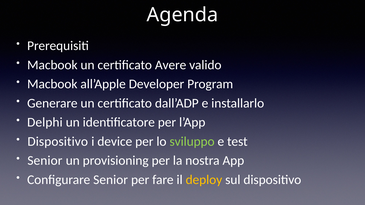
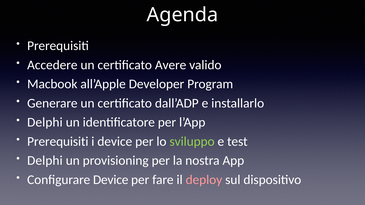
Macbook: Macbook -> Accedere (52, 65)
Dispositivo: Dispositivo -> Prerequisiti (58, 142)
Senior: Senior -> Delphi (45, 161)
Configurare Senior: Senior -> Device (111, 180)
deploy colour: yellow -> pink (204, 180)
